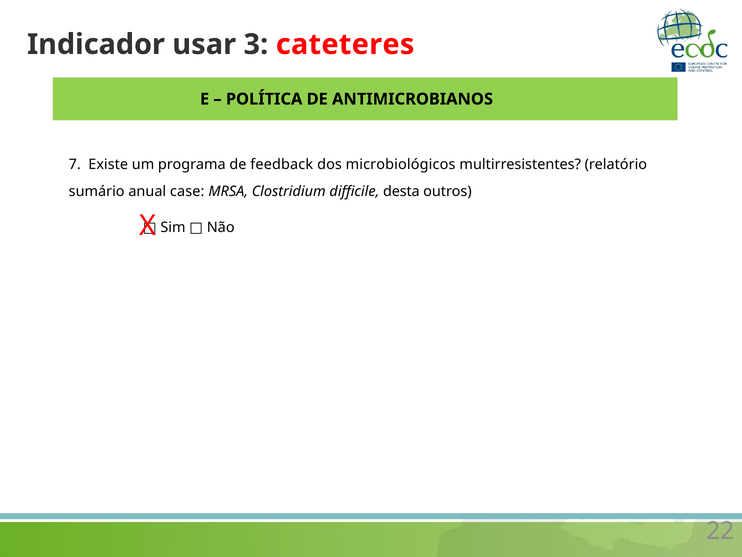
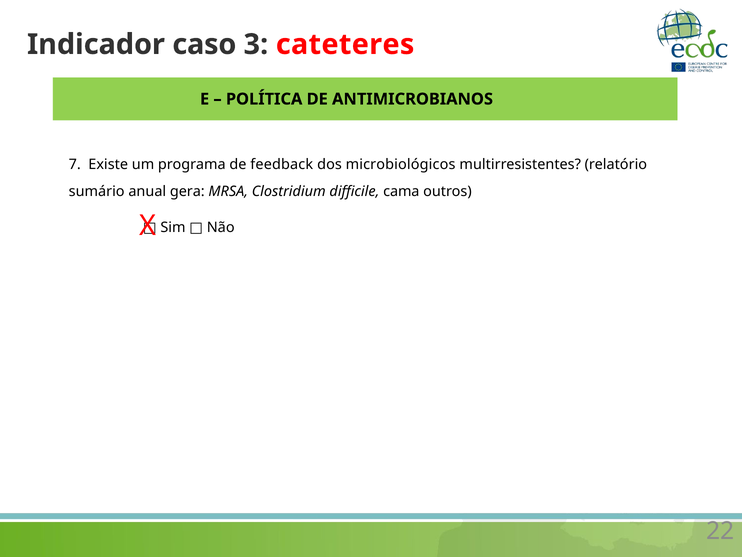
usar: usar -> caso (204, 44)
case: case -> gera (187, 191)
desta: desta -> cama (401, 191)
